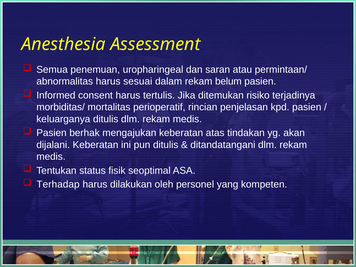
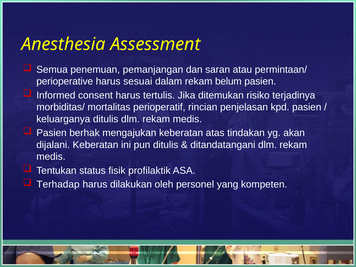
uropharingeal: uropharingeal -> pemanjangan (153, 70)
abnormalitas: abnormalitas -> perioperative (65, 81)
seoptimal: seoptimal -> profilaktik (149, 171)
